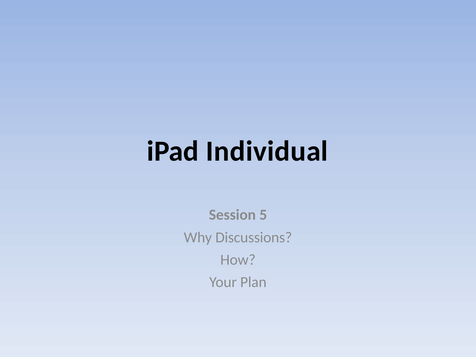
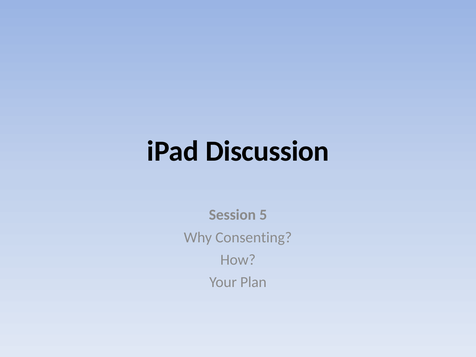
Individual: Individual -> Discussion (267, 151)
Discussions: Discussions -> Consenting (254, 237)
